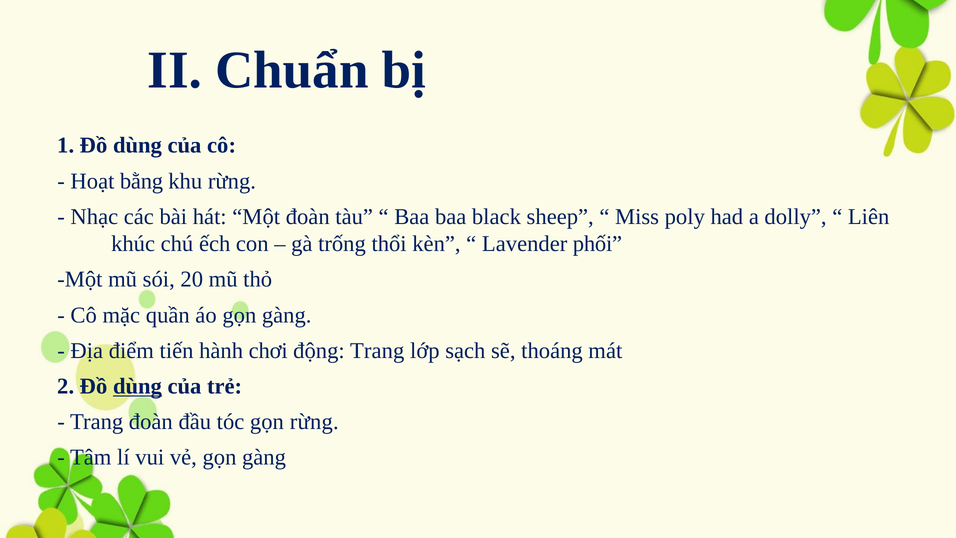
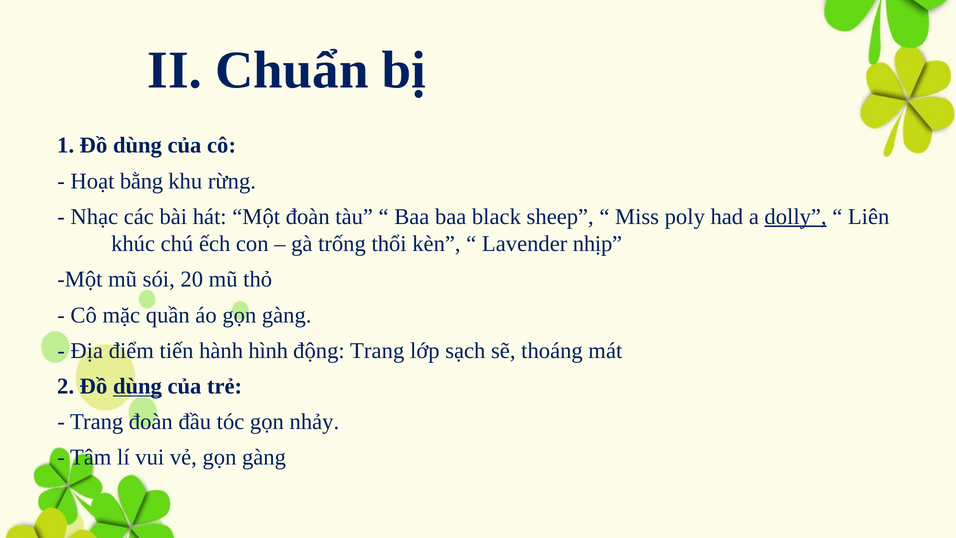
dolly underline: none -> present (796, 217)
phối: phối -> nhịp (597, 244)
chơi: chơi -> hình (268, 351)
gọn rừng: rừng -> nhảy (314, 422)
